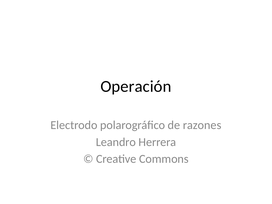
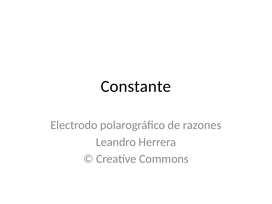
Operación: Operación -> Constante (136, 86)
